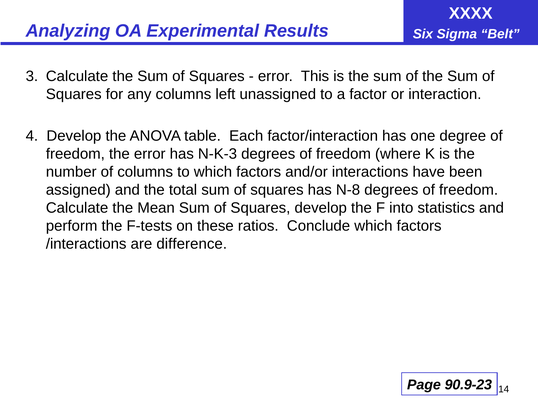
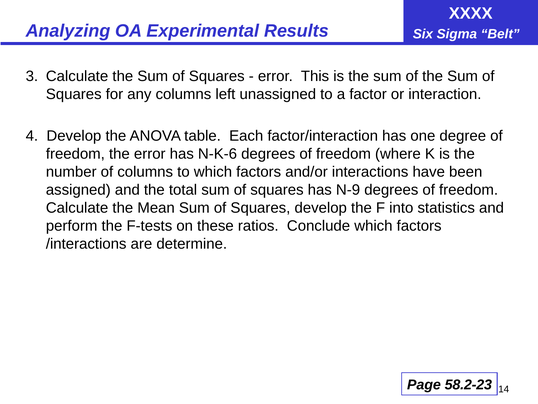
N-K-3: N-K-3 -> N-K-6 (217, 154)
N-8: N-8 -> N-9 (348, 190)
difference: difference -> determine (192, 243)
90.9-23: 90.9-23 -> 58.2-23 (468, 384)
